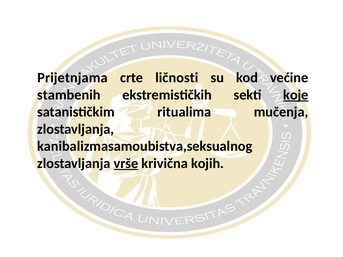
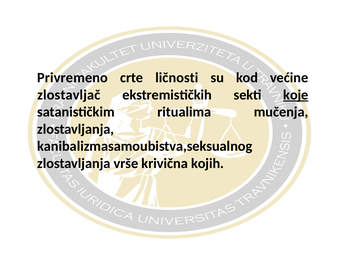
Prijetnjama: Prijetnjama -> Privremeno (73, 78)
stambenih: stambenih -> zlostavljač (69, 95)
vrše underline: present -> none (126, 164)
